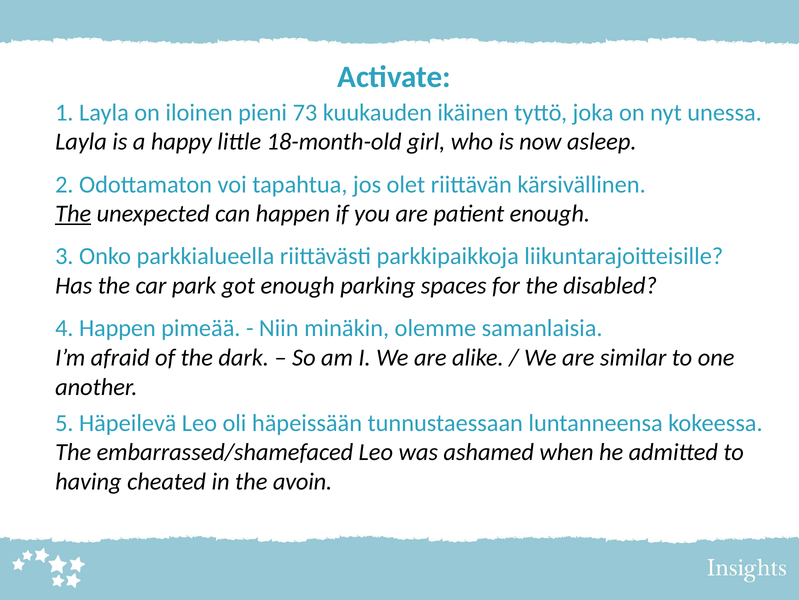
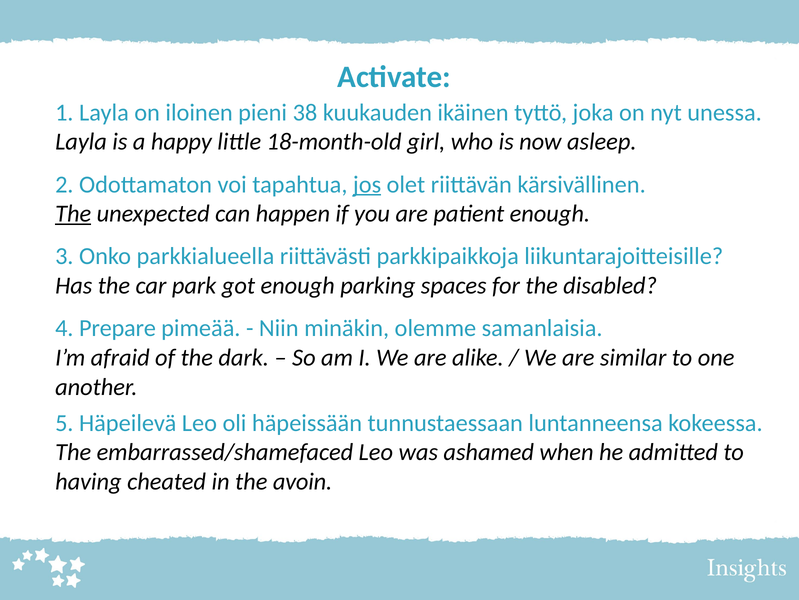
73: 73 -> 38 (305, 112)
jos underline: none -> present (367, 184)
4 Happen: Happen -> Prepare (117, 328)
